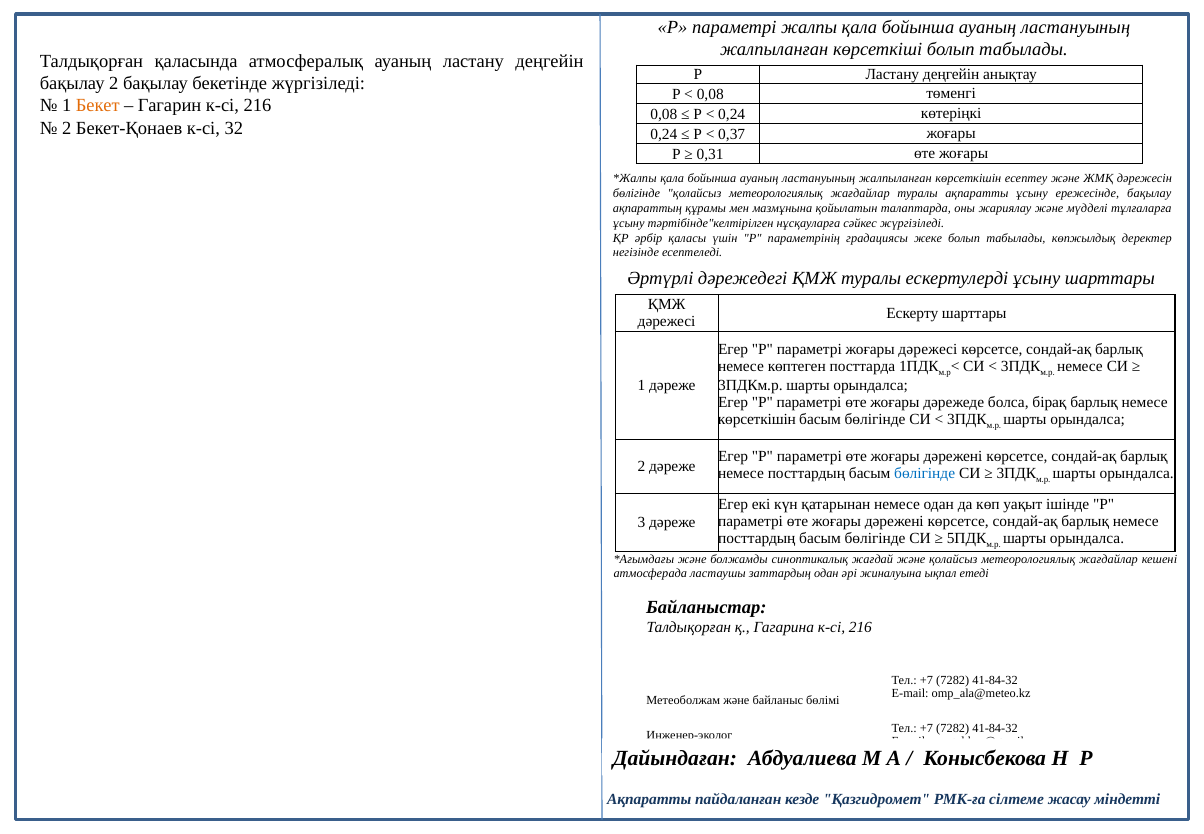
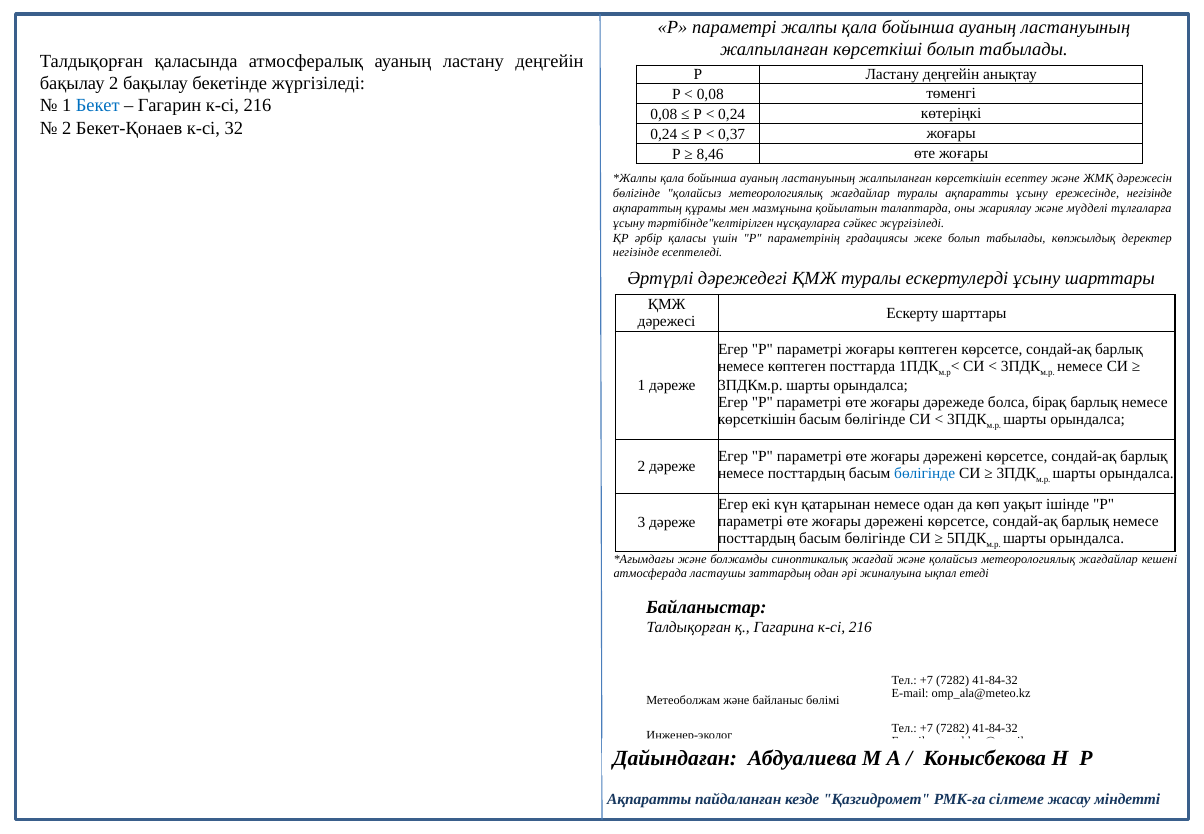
Бекет colour: orange -> blue (98, 106)
0,31: 0,31 -> 8,46 (710, 154)
ережесінде бақылау: бақылау -> негізінде (1149, 193)
жоғары дәрежесі: дәрежесі -> көптеген (928, 349)
